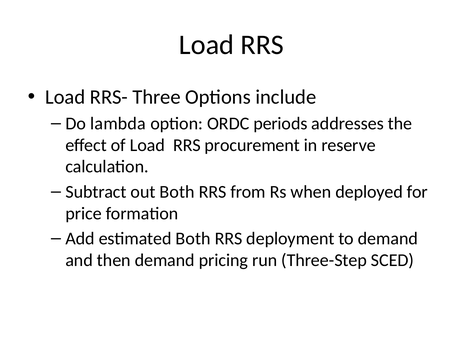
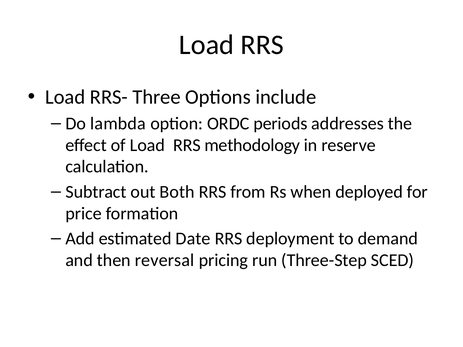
procurement: procurement -> methodology (252, 145)
estimated Both: Both -> Date (193, 239)
then demand: demand -> reversal (165, 260)
